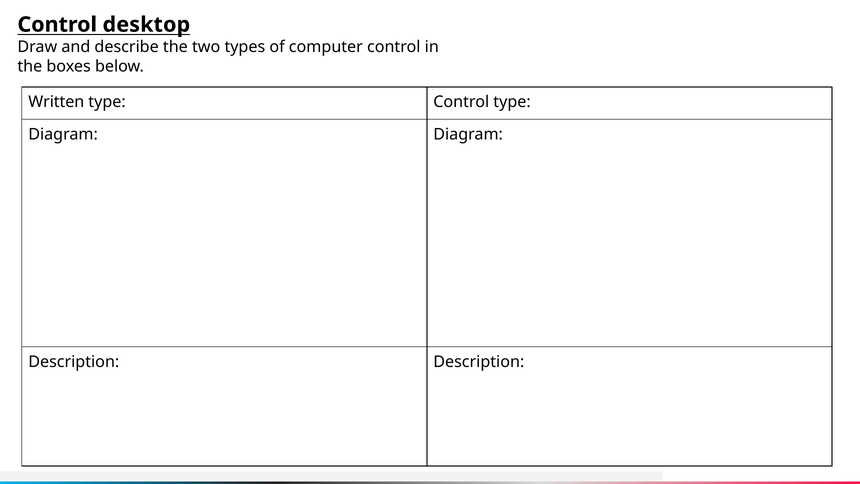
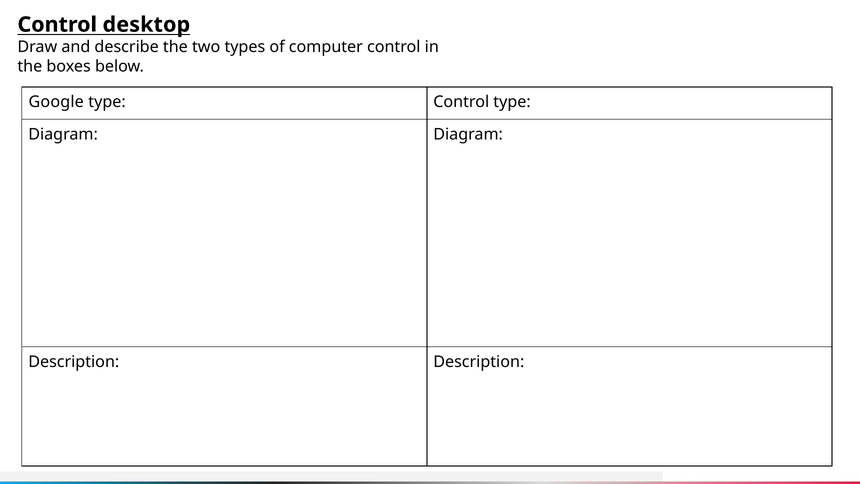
Written: Written -> Google (56, 102)
